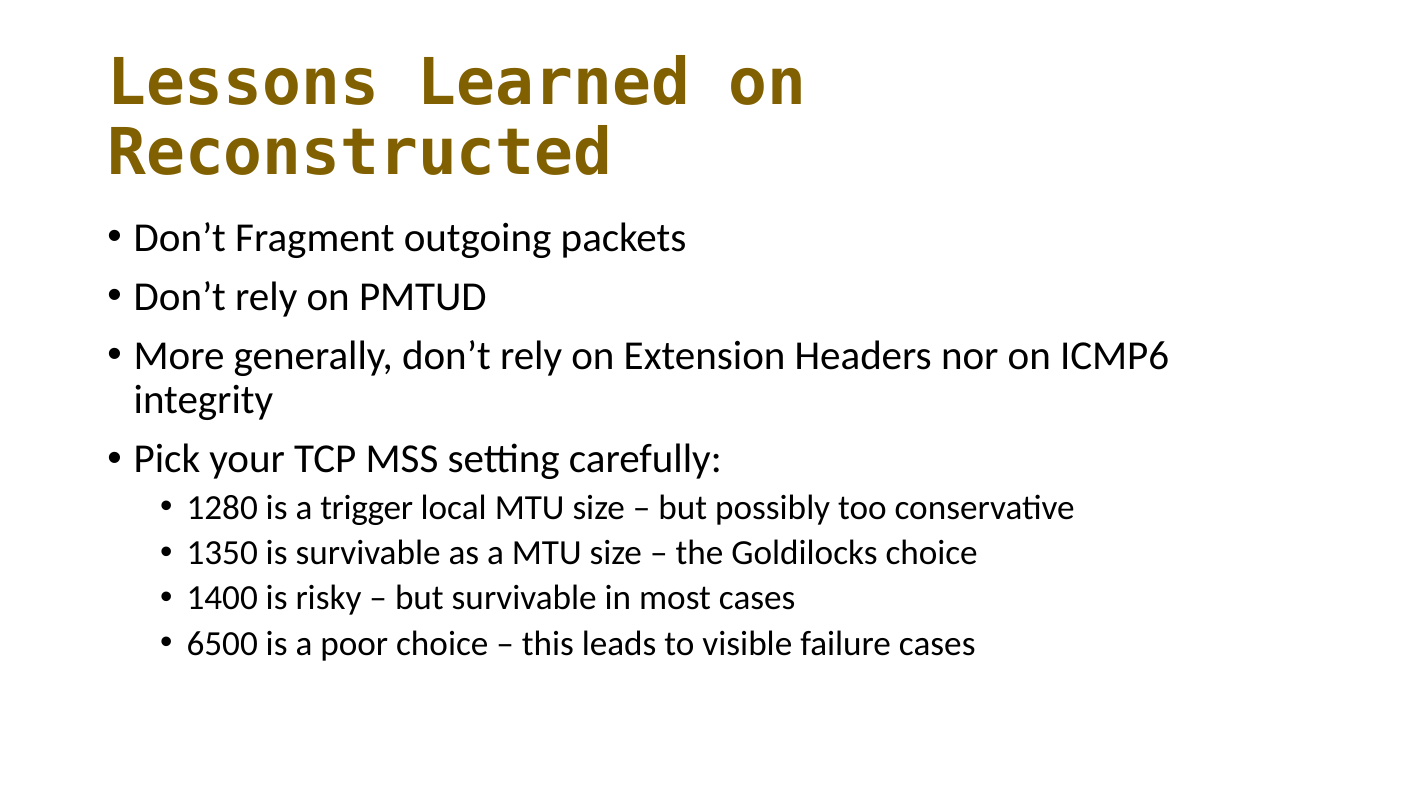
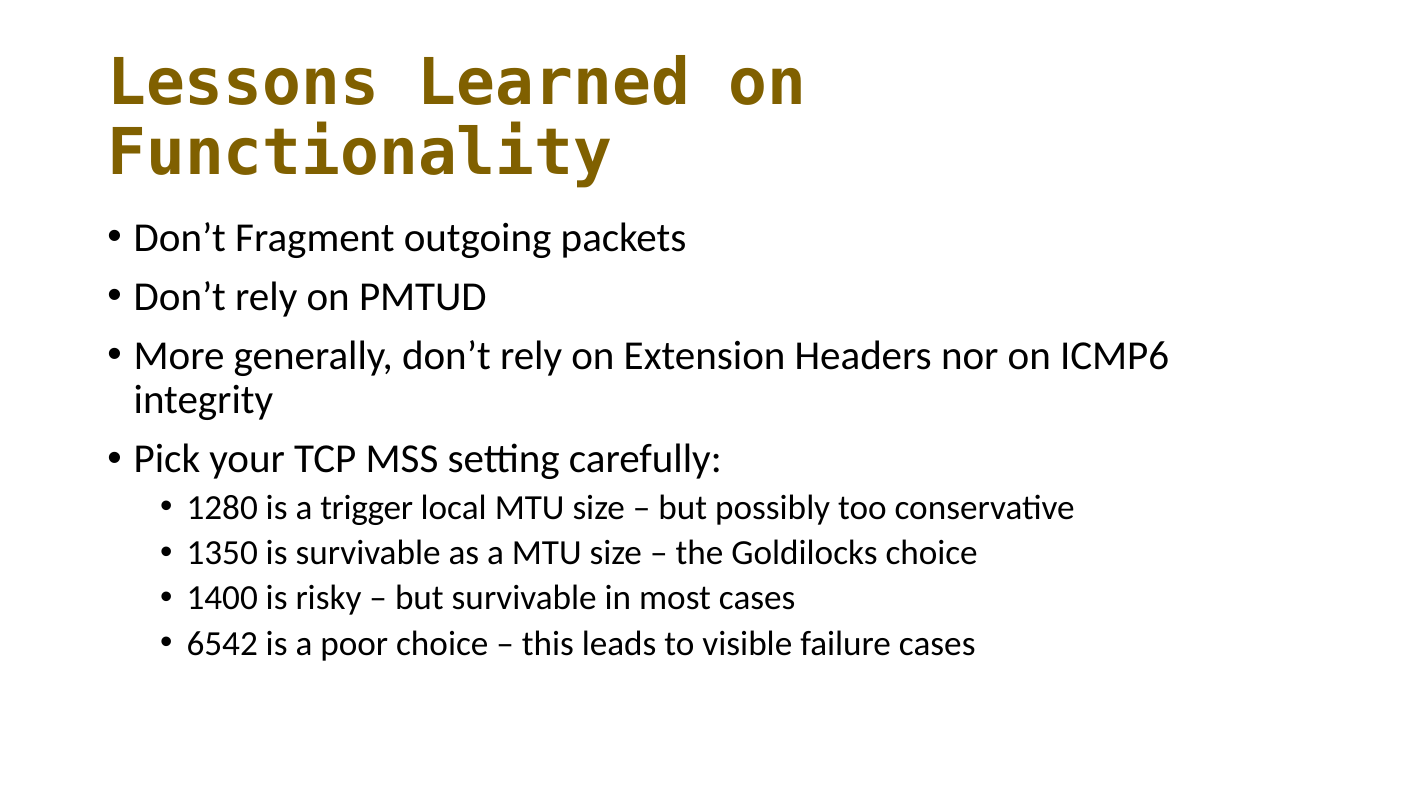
Reconstructed: Reconstructed -> Functionality (360, 153)
6500: 6500 -> 6542 (222, 644)
